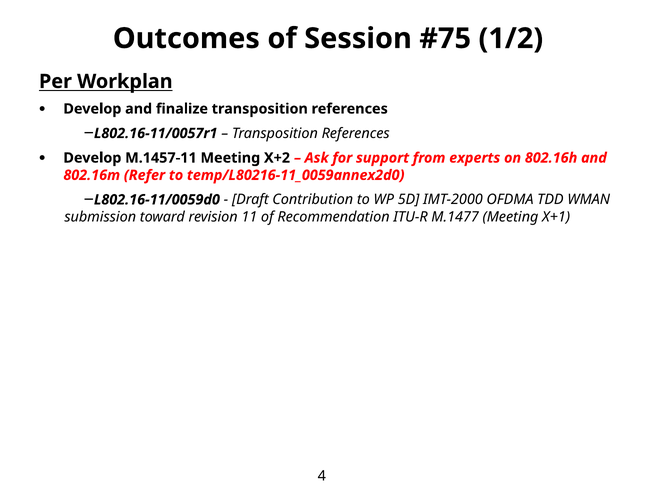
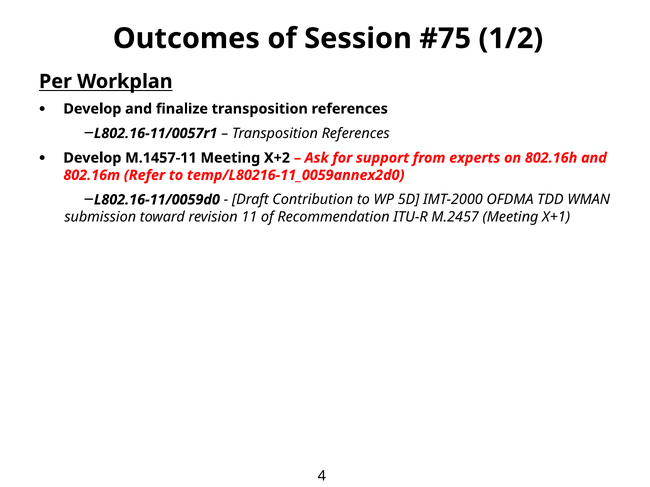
M.1477: M.1477 -> M.2457 (455, 217)
